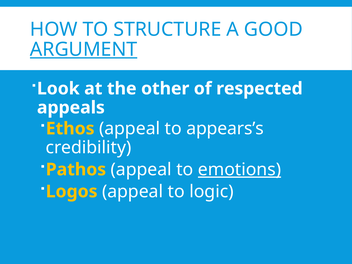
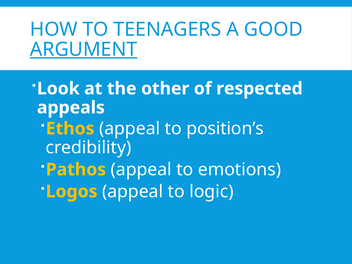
STRUCTURE: STRUCTURE -> TEENAGERS (167, 30)
appears’s: appears’s -> position’s (225, 129)
emotions underline: present -> none (239, 170)
